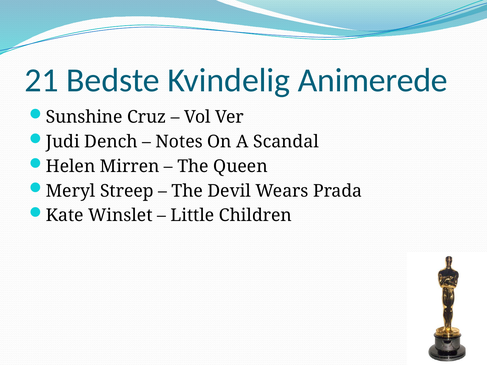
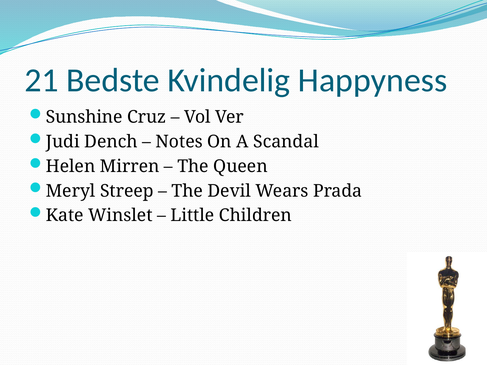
Animerede: Animerede -> Happyness (373, 80)
